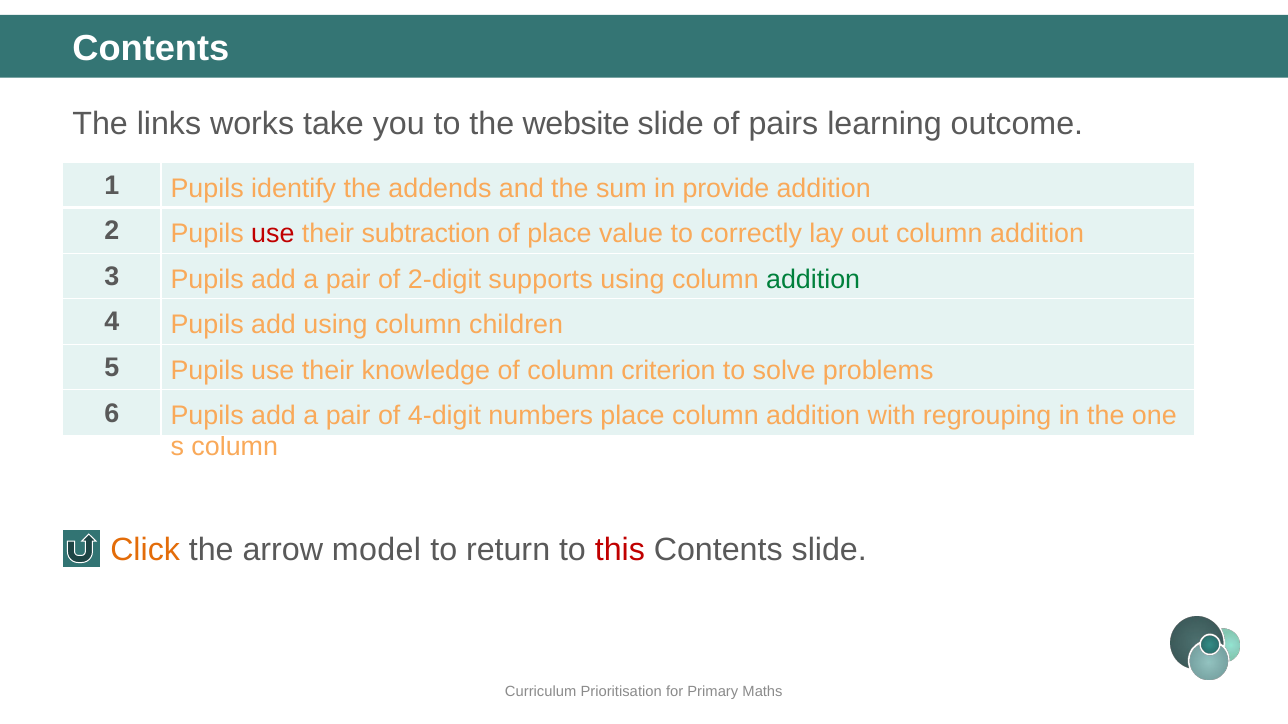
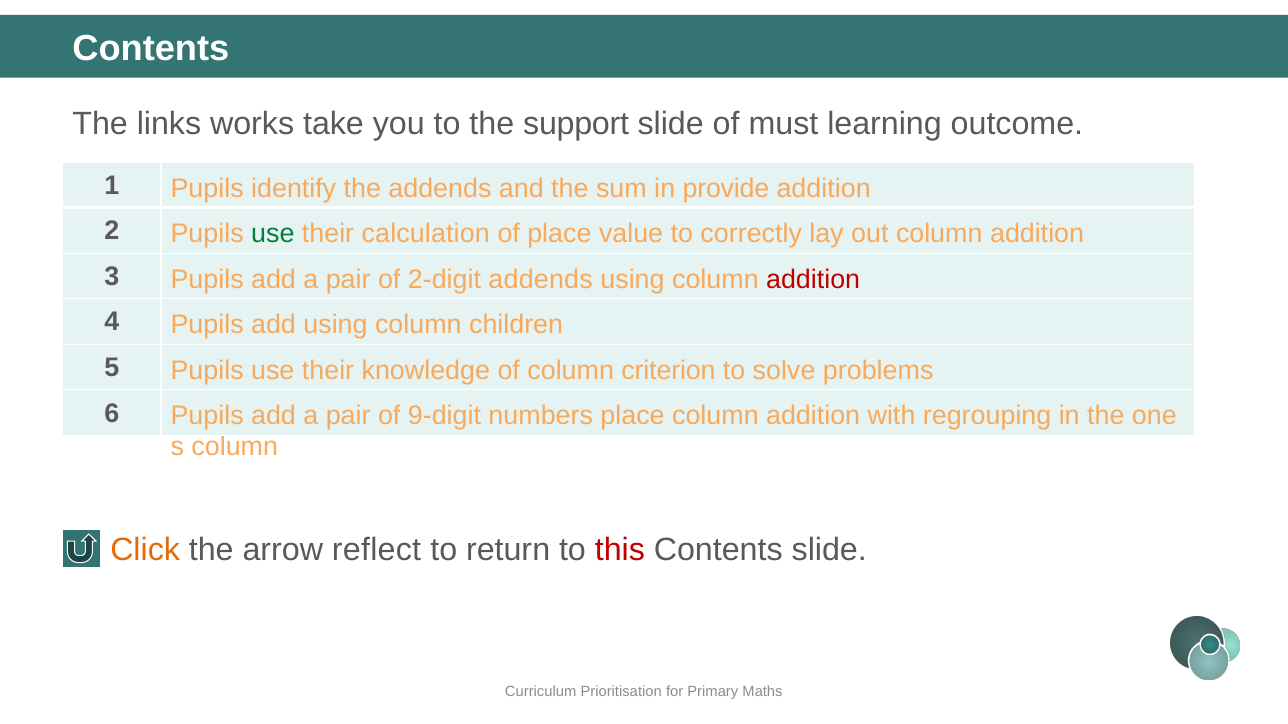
website: website -> support (576, 123)
pairs: pairs -> must (783, 123)
use colour: red -> green (273, 234)
subtraction: subtraction -> calculation (426, 234)
2-digit supports: supports -> addends (541, 280)
addition colour: green -> red (813, 280)
4-digit: 4-digit -> 9-digit (444, 416)
model: model -> reflect (377, 551)
